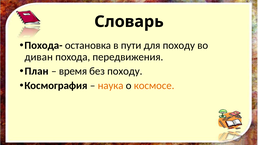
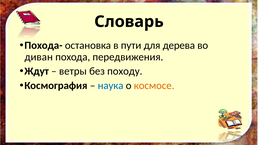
для походу: походу -> дерева (179, 45)
План: План -> Ждут (37, 71)
время: время -> ветры (73, 71)
наука colour: orange -> blue (111, 86)
